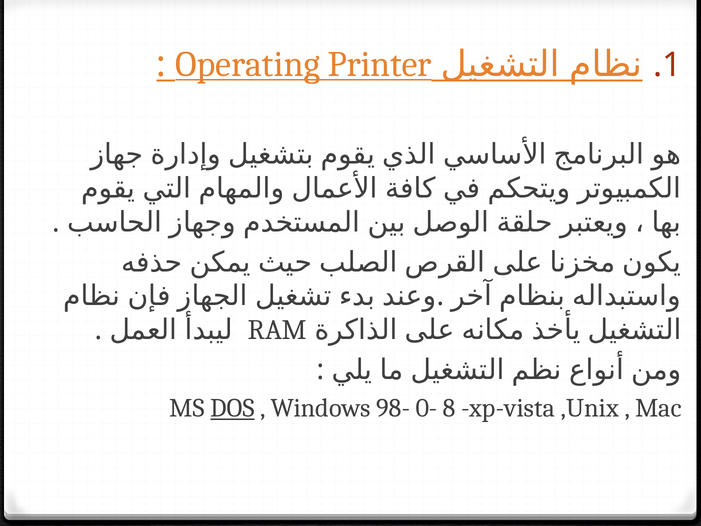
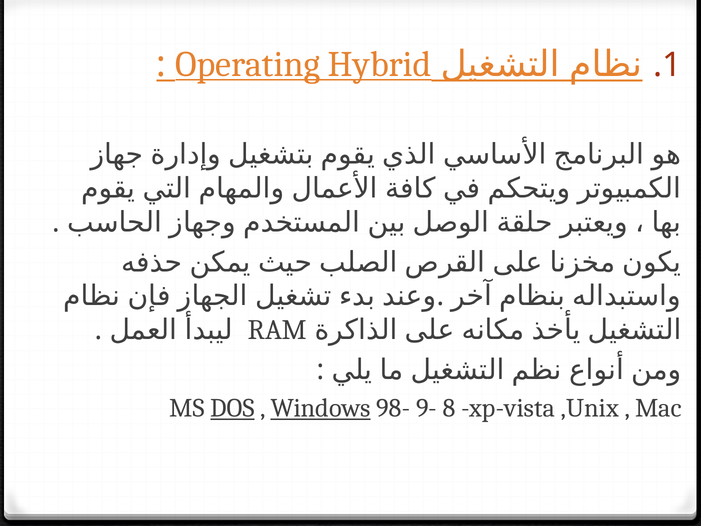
Printer: Printer -> Hybrid (380, 64)
Windows underline: none -> present (321, 408)
0-: 0- -> 9- (427, 408)
